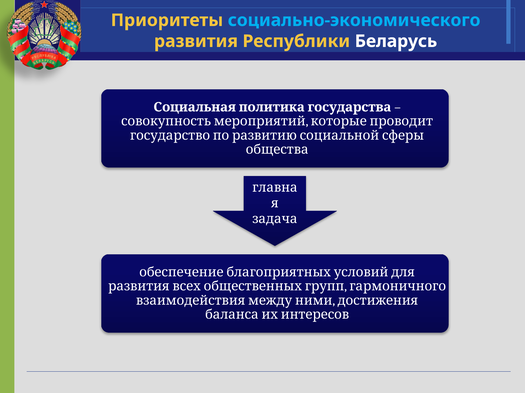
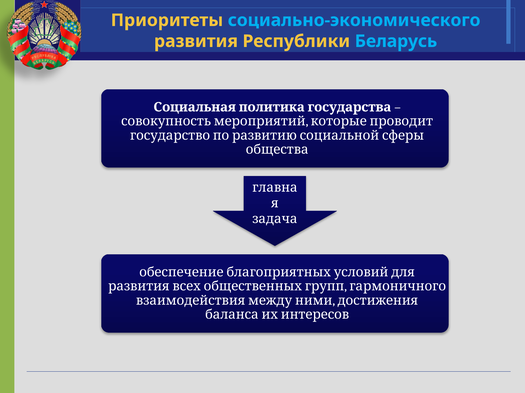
Беларусь colour: white -> light blue (396, 41)
